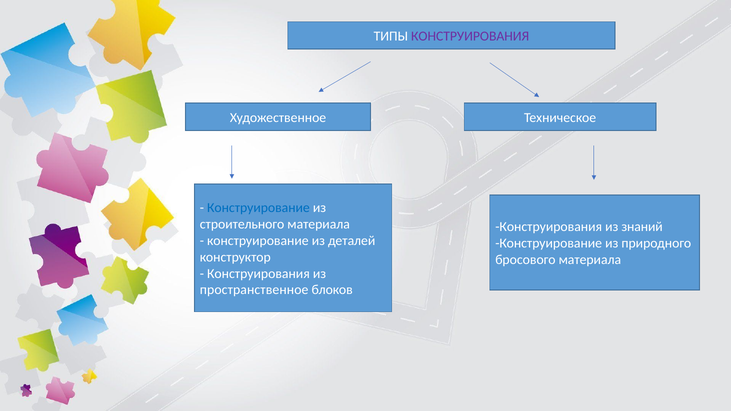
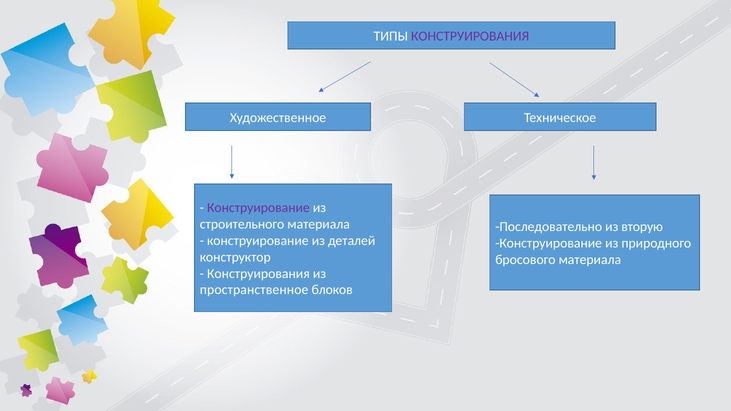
Конструирование colour: blue -> purple (258, 208)
Конструирования: Конструирования -> Последовательно (549, 227)
знаний: знаний -> вторую (642, 227)
